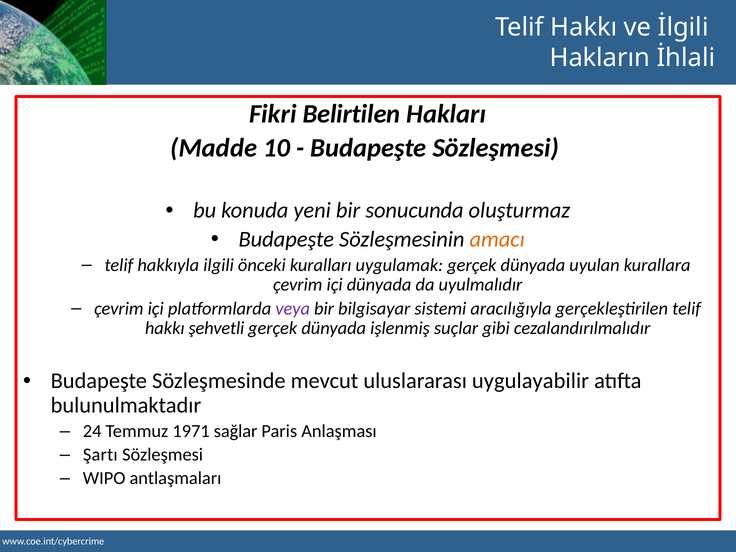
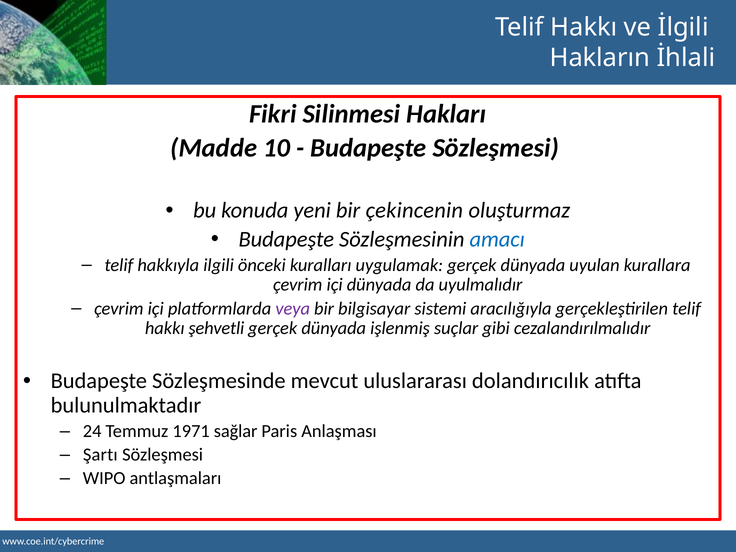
Belirtilen: Belirtilen -> Silinmesi (351, 114)
sonucunda: sonucunda -> çekincenin (414, 210)
amacı colour: orange -> blue (497, 239)
uygulayabilir: uygulayabilir -> dolandırıcılık (531, 381)
